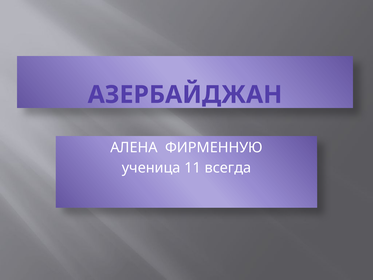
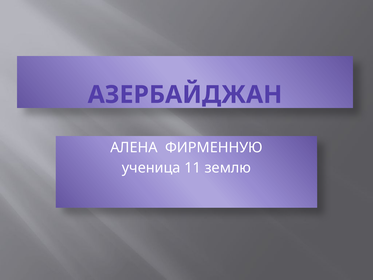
всегда: всегда -> землю (228, 168)
